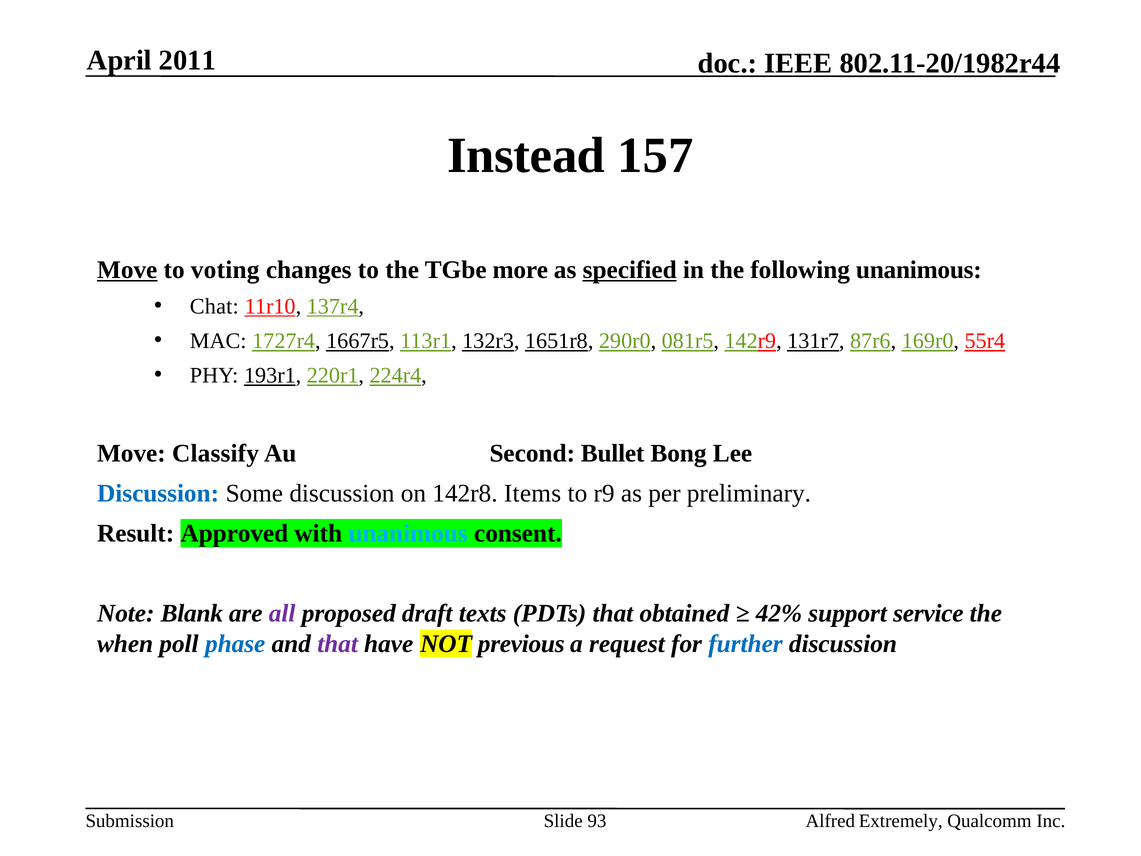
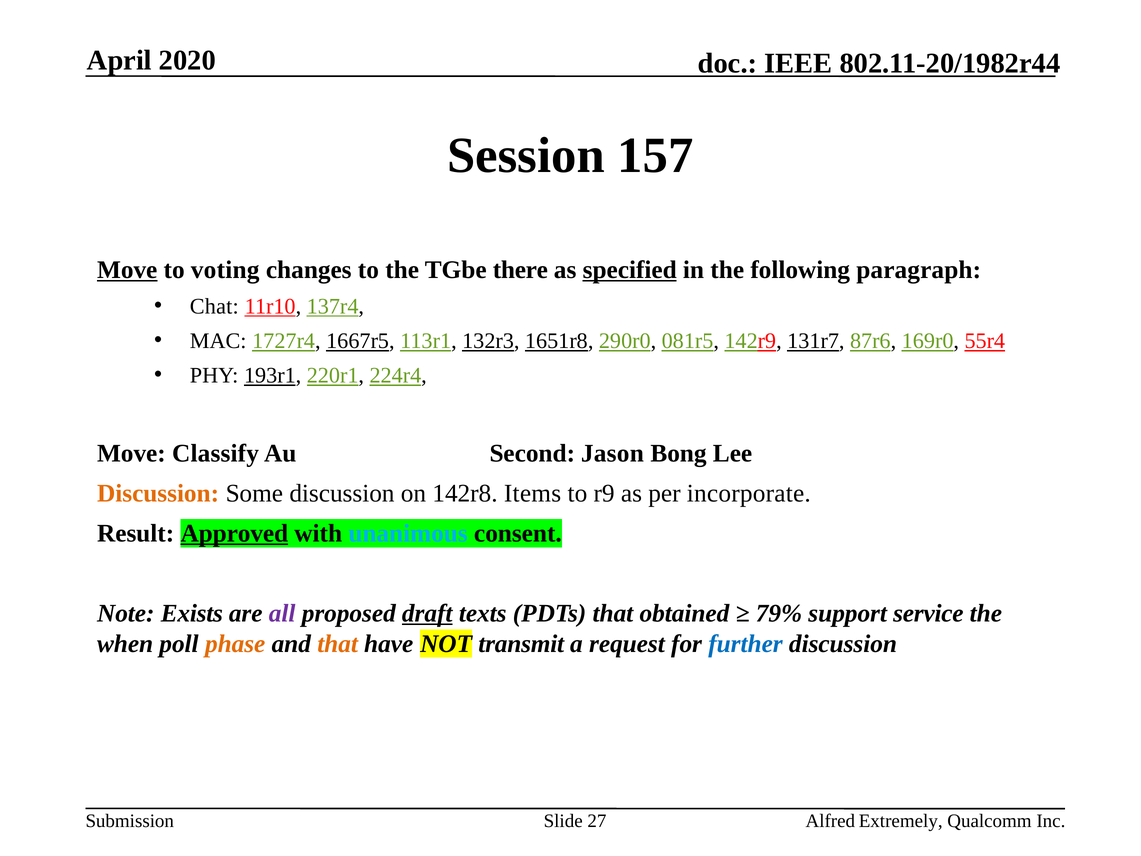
2011: 2011 -> 2020 (187, 60)
Instead: Instead -> Session (526, 156)
more: more -> there (520, 270)
following unanimous: unanimous -> paragraph (919, 270)
Bullet: Bullet -> Jason (612, 453)
Discussion colour: blue -> orange (158, 493)
preliminary: preliminary -> incorporate (749, 493)
Approved underline: none -> present (234, 533)
Blank: Blank -> Exists (192, 613)
draft underline: none -> present (427, 613)
42%: 42% -> 79% (779, 613)
phase colour: blue -> orange (235, 644)
that colour: purple -> orange (338, 644)
previous: previous -> transmit (521, 644)
93: 93 -> 27 (597, 821)
